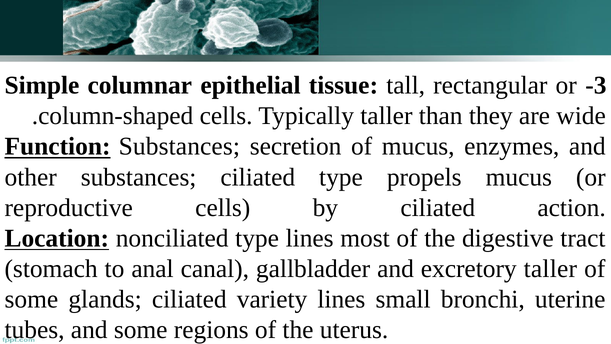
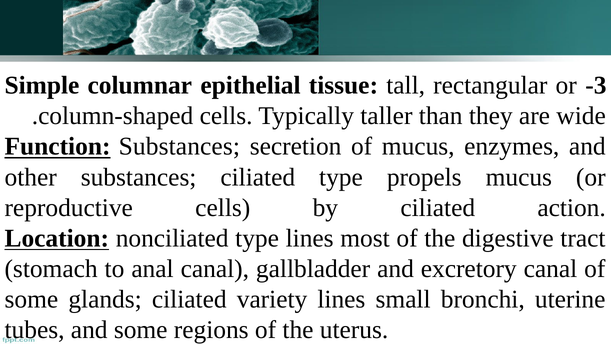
excretory taller: taller -> canal (550, 269)
